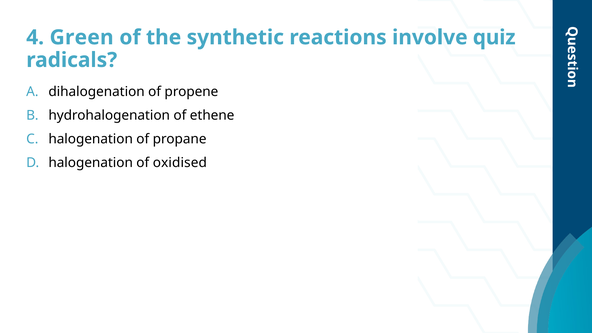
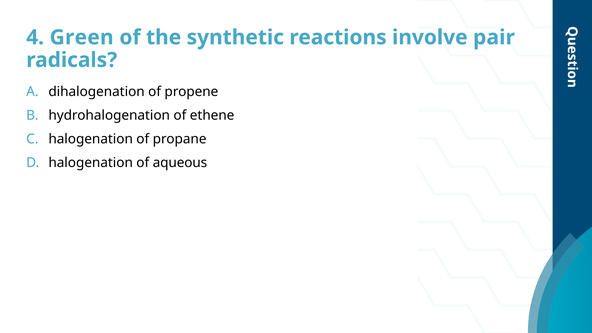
quiz: quiz -> pair (494, 37)
oxidised: oxidised -> aqueous (180, 163)
